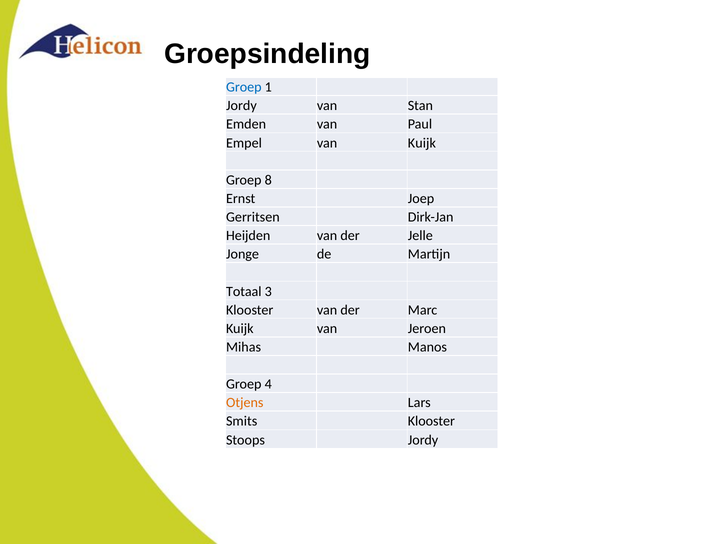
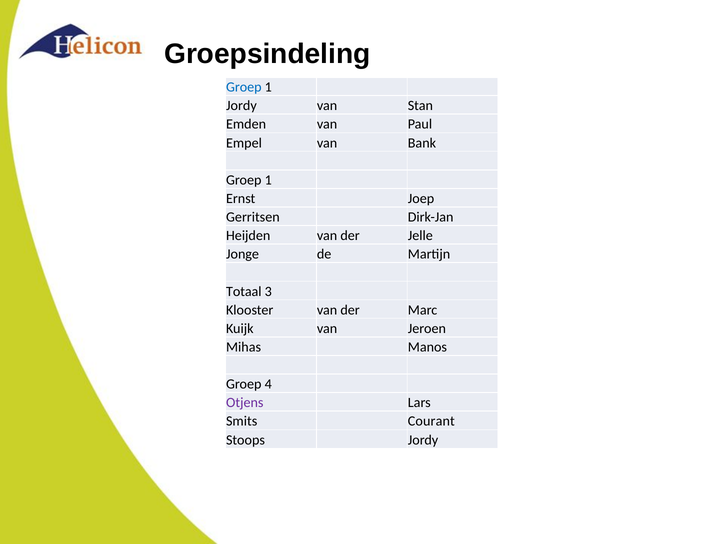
van Kuijk: Kuijk -> Bank (422, 143)
8: 8 -> 1 (268, 180)
Otjens colour: orange -> purple (245, 403)
Smits Klooster: Klooster -> Courant (431, 421)
